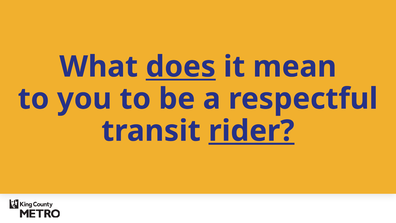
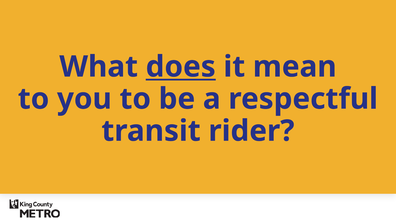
rider underline: present -> none (251, 131)
